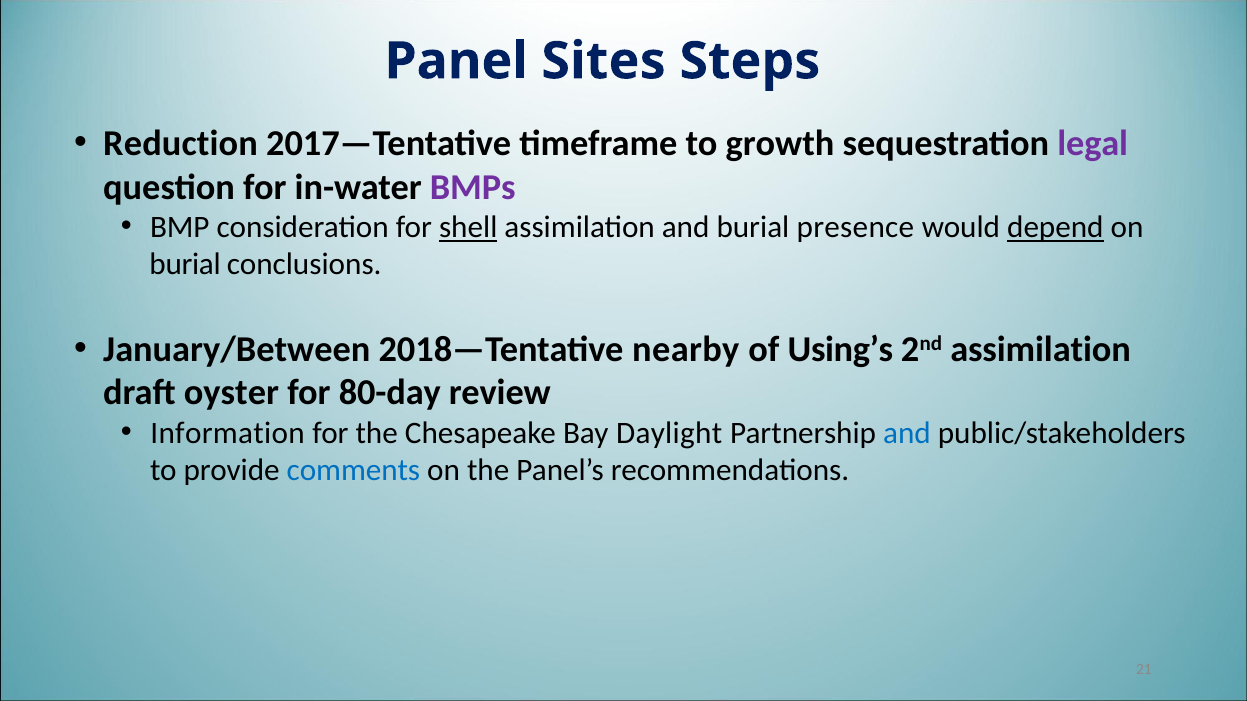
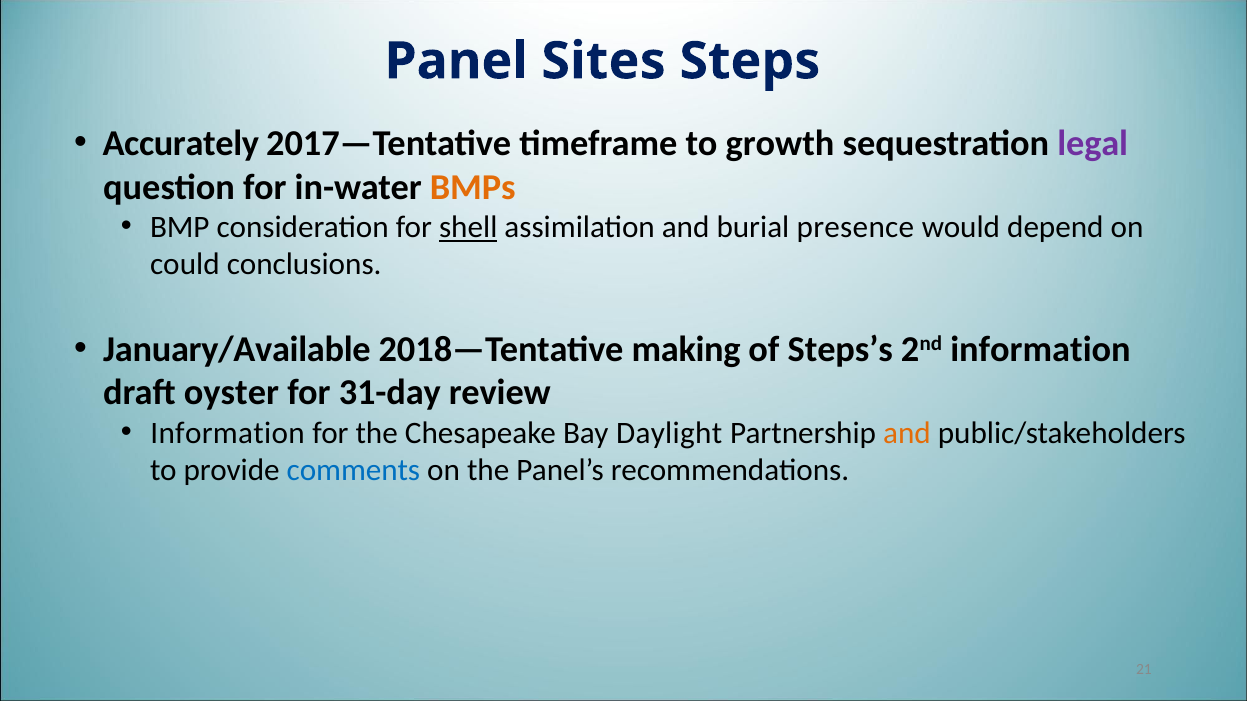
Reduction: Reduction -> Accurately (181, 144)
BMPs colour: purple -> orange (473, 187)
depend underline: present -> none (1055, 227)
burial: burial -> could (185, 265)
January/Between: January/Between -> January/Available (237, 349)
nearby: nearby -> making (686, 349)
Using’s: Using’s -> Steps’s (840, 349)
2nd assimilation: assimilation -> information (1040, 349)
80-day: 80-day -> 31-day (390, 393)
and colour: blue -> orange (907, 433)
